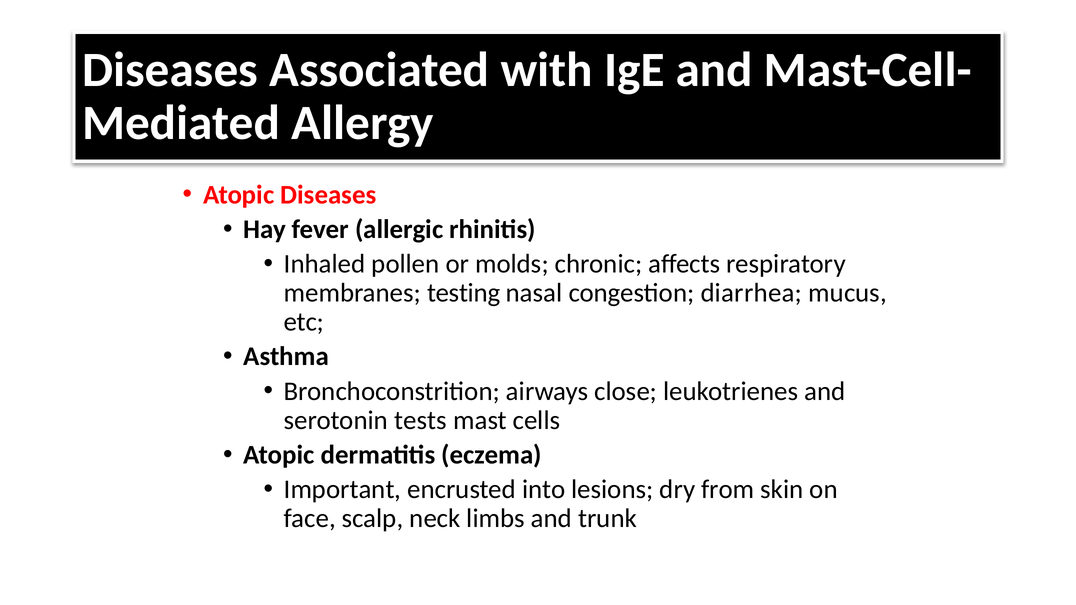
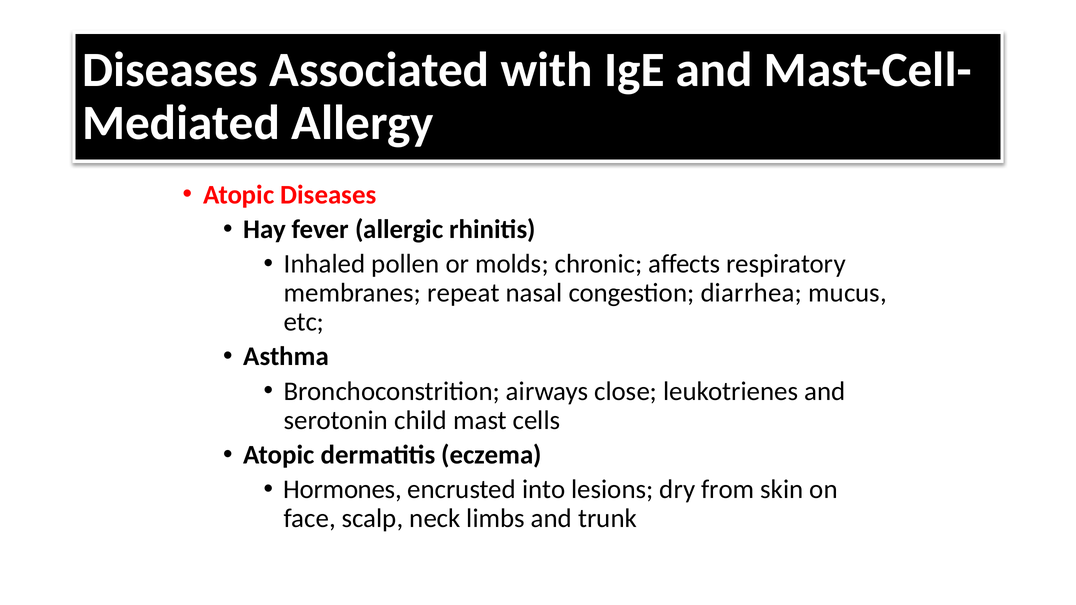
testing: testing -> repeat (463, 293)
tests: tests -> child (420, 420)
Important: Important -> Hormones (343, 490)
